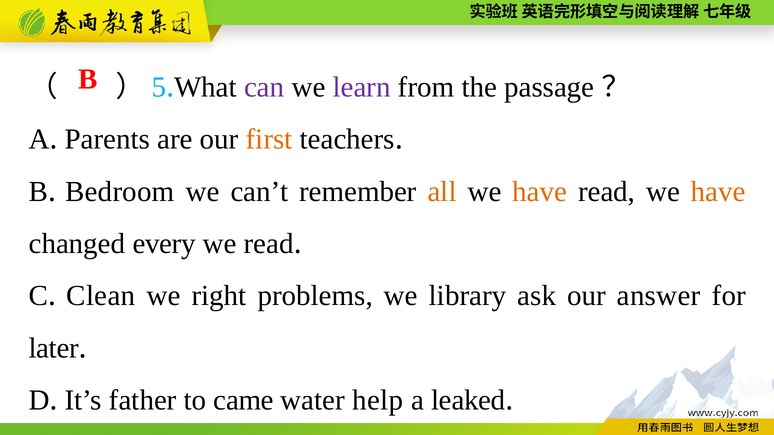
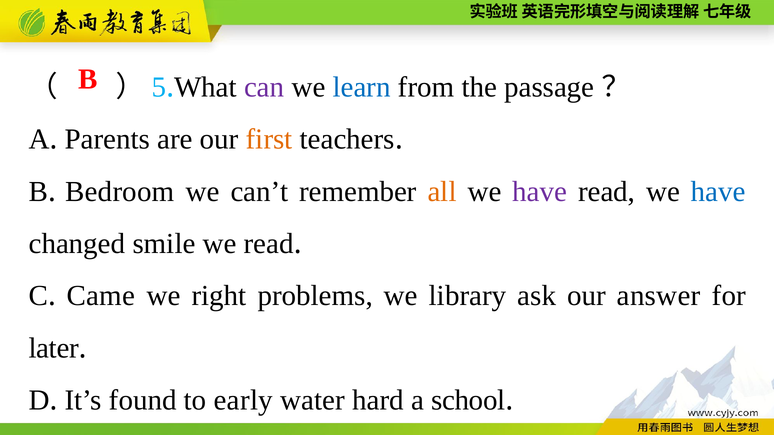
learn colour: purple -> blue (362, 87)
have colour: orange -> purple (540, 192)
have colour: orange -> blue (718, 192)
every: every -> smile (164, 244)
Clean: Clean -> Came (101, 296)
father: father -> found (143, 401)
came: came -> early (243, 401)
help: help -> hard (378, 401)
leaked: leaked -> school (468, 401)
